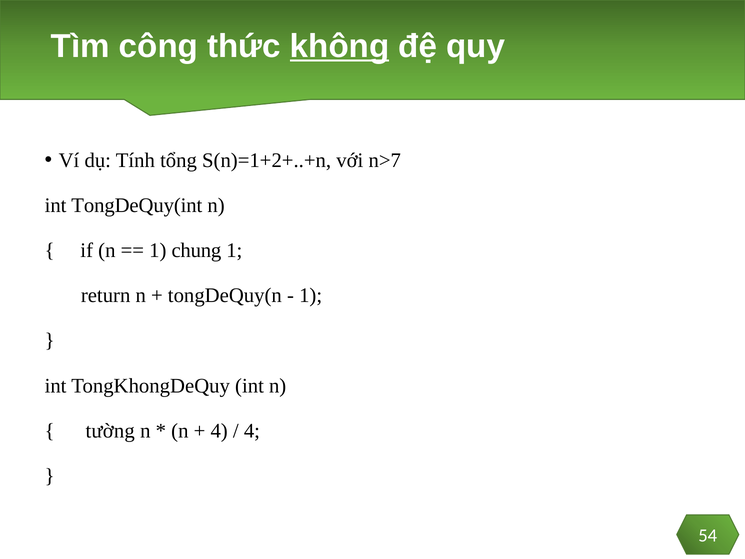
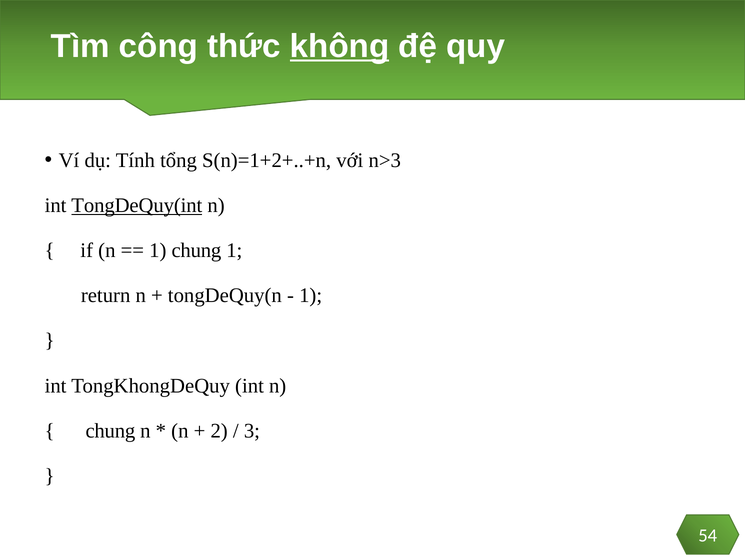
n>7: n>7 -> n>3 (385, 160)
TongDeQuy(int underline: none -> present (137, 205)
tường: tường -> chung (110, 431)
4: 4 -> 2 (219, 431)
4: 4 -> 3 (252, 431)
